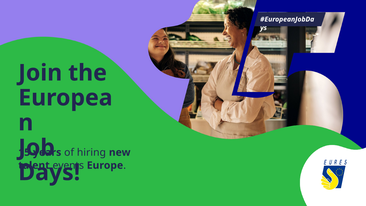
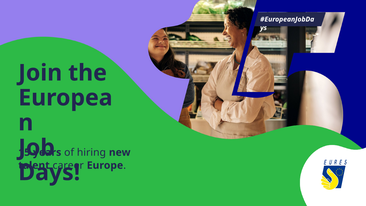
events: events -> career (68, 165)
